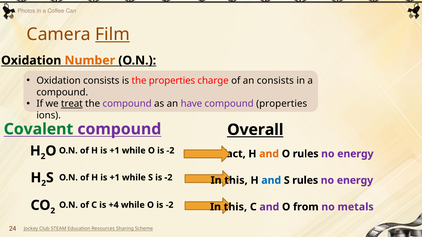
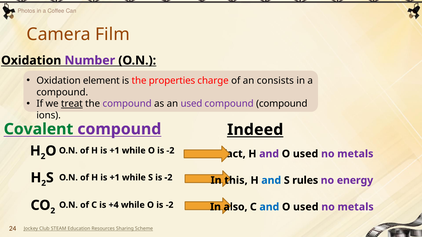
Film underline: present -> none (112, 34)
Number colour: orange -> purple (90, 61)
Oxidation consists: consists -> element (101, 81)
an have: have -> used (191, 104)
compound properties: properties -> compound (282, 104)
Overall: Overall -> Indeed (255, 130)
and colour: orange -> purple (269, 154)
rules: rules -> used (306, 154)
energy: energy -> metals (355, 154)
this: this -> also (235, 207)
and colour: purple -> blue (269, 207)
from: from -> used (306, 207)
